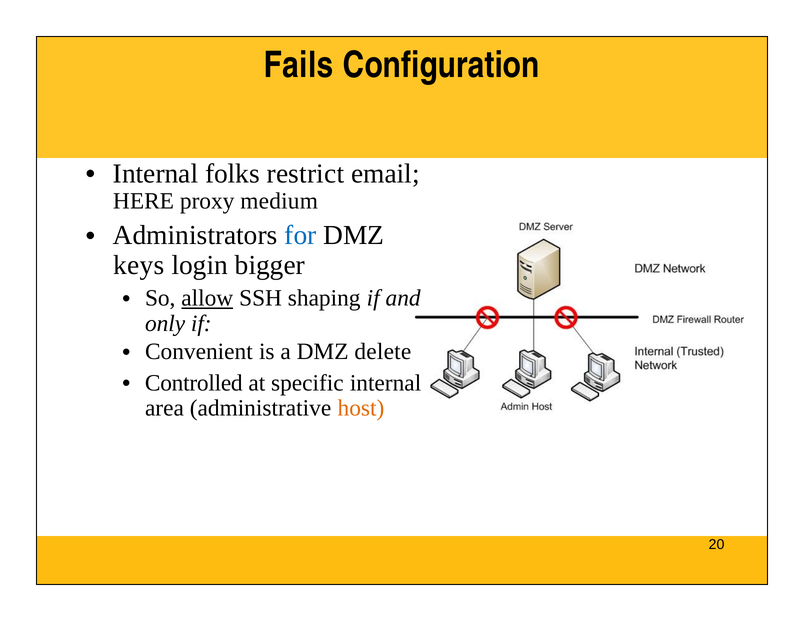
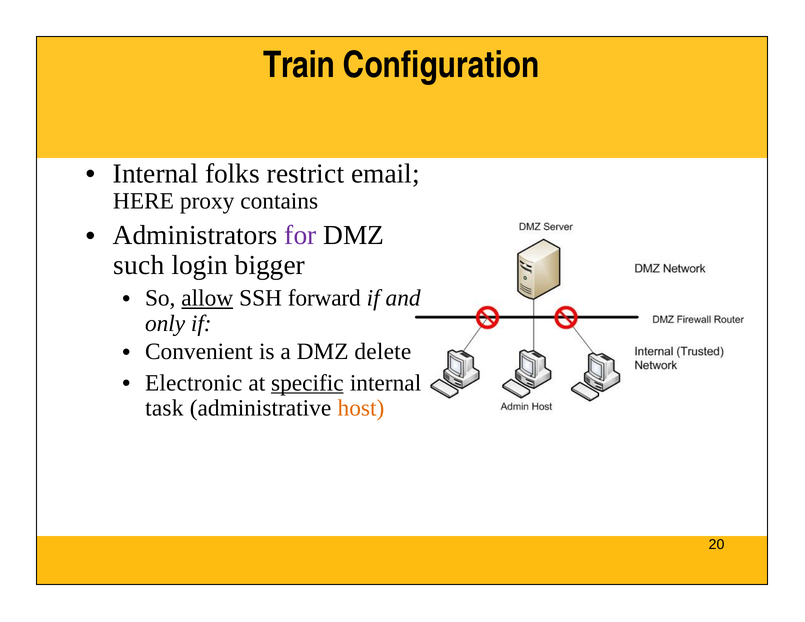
Fails: Fails -> Train (299, 65)
medium: medium -> contains (279, 201)
for colour: blue -> purple (300, 235)
keys: keys -> such (139, 265)
shaping: shaping -> forward (324, 298)
Controlled: Controlled -> Electronic (194, 383)
specific underline: none -> present (307, 383)
area: area -> task (164, 408)
